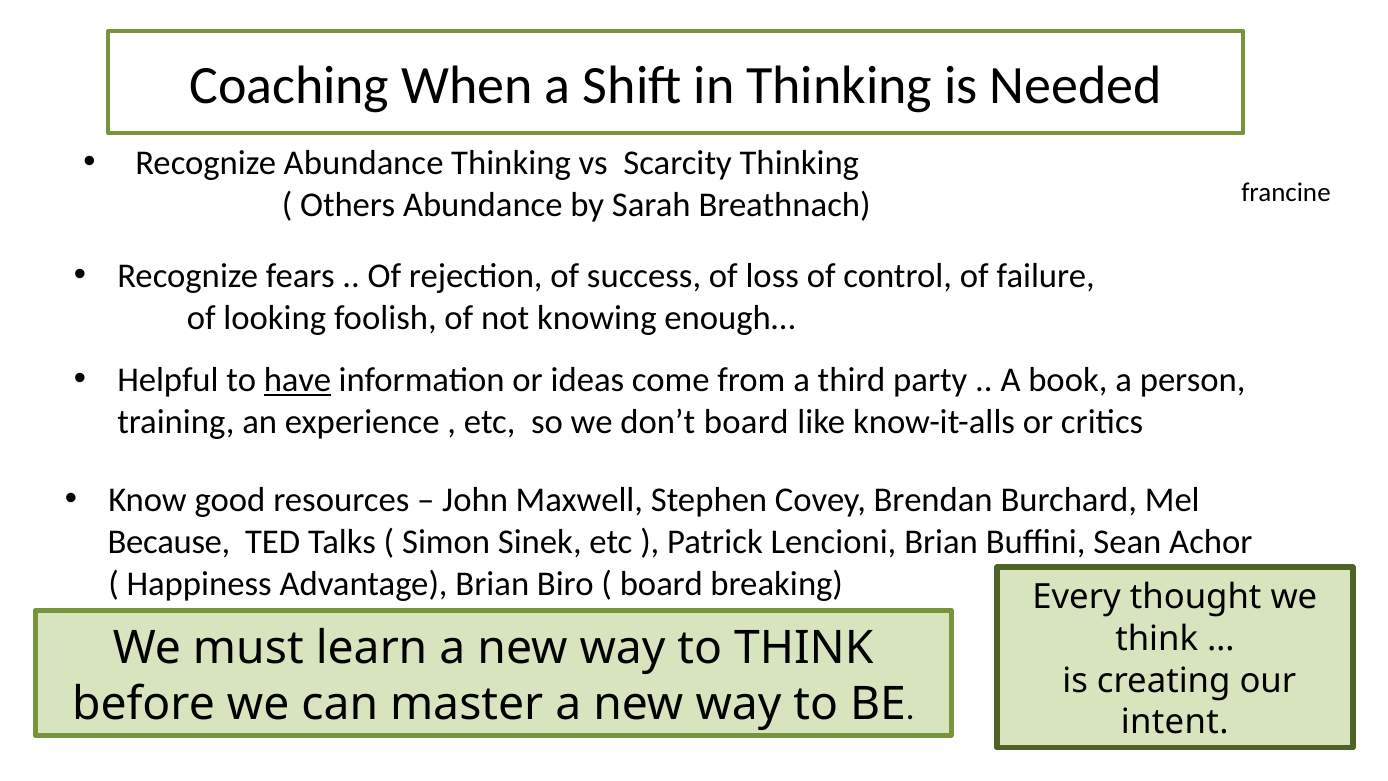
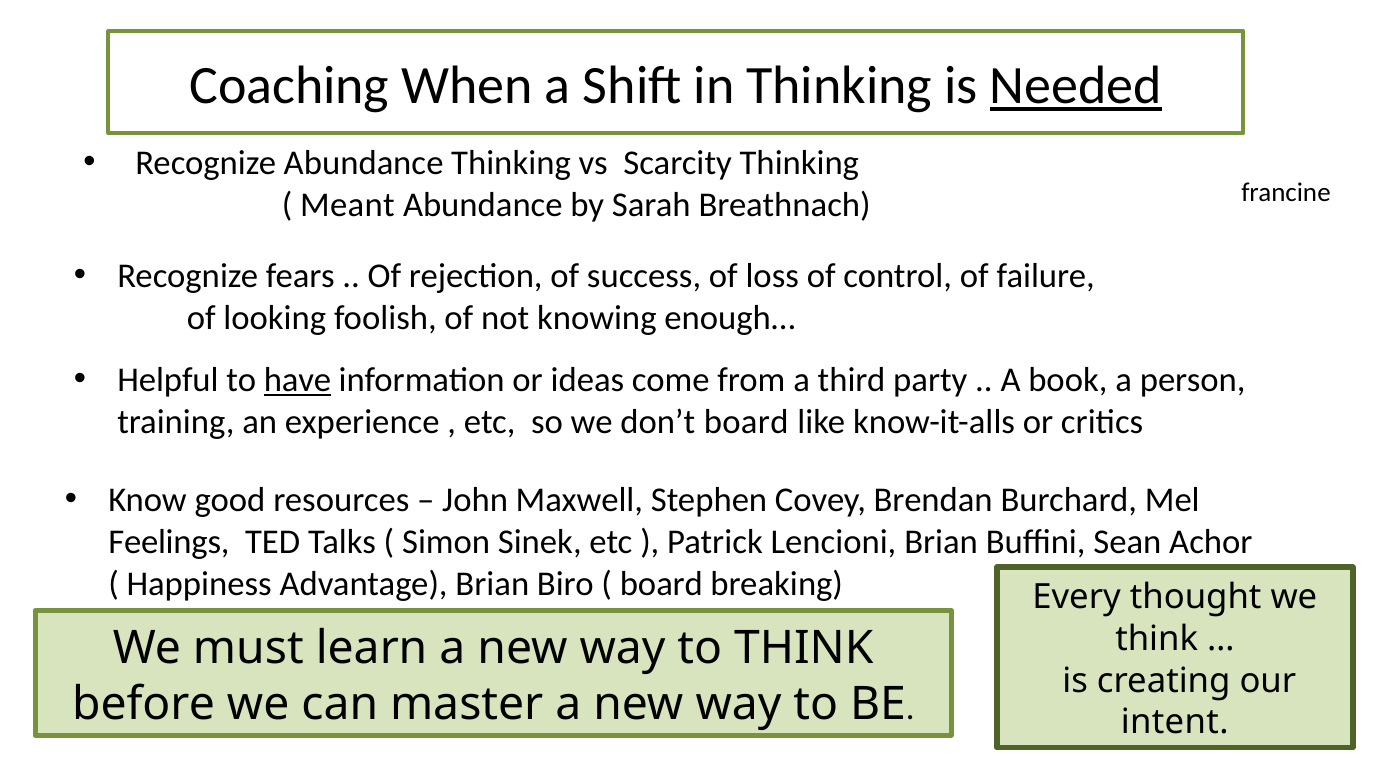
Needed underline: none -> present (1076, 86)
Others: Others -> Meant (348, 205)
Because: Because -> Feelings (169, 542)
